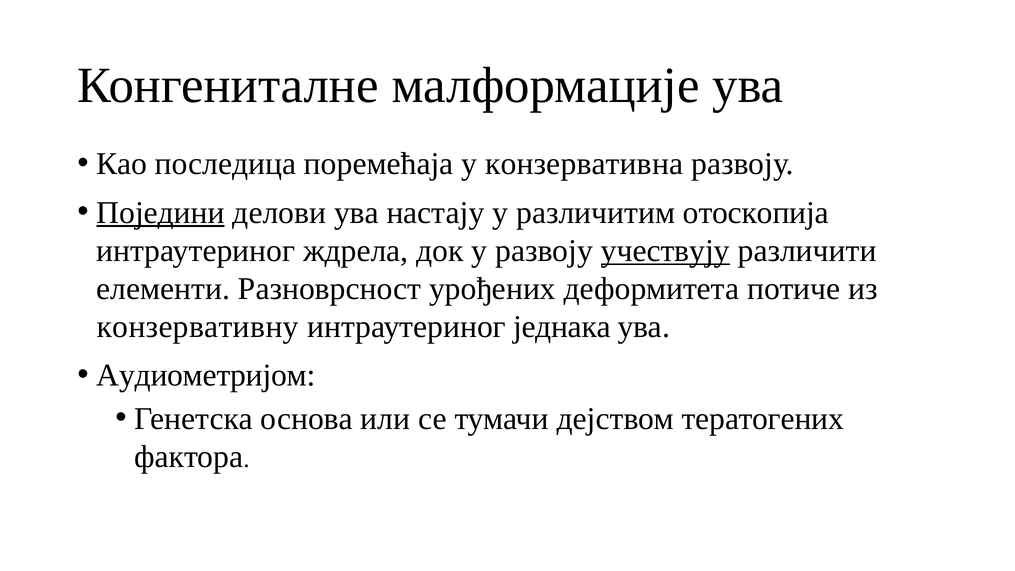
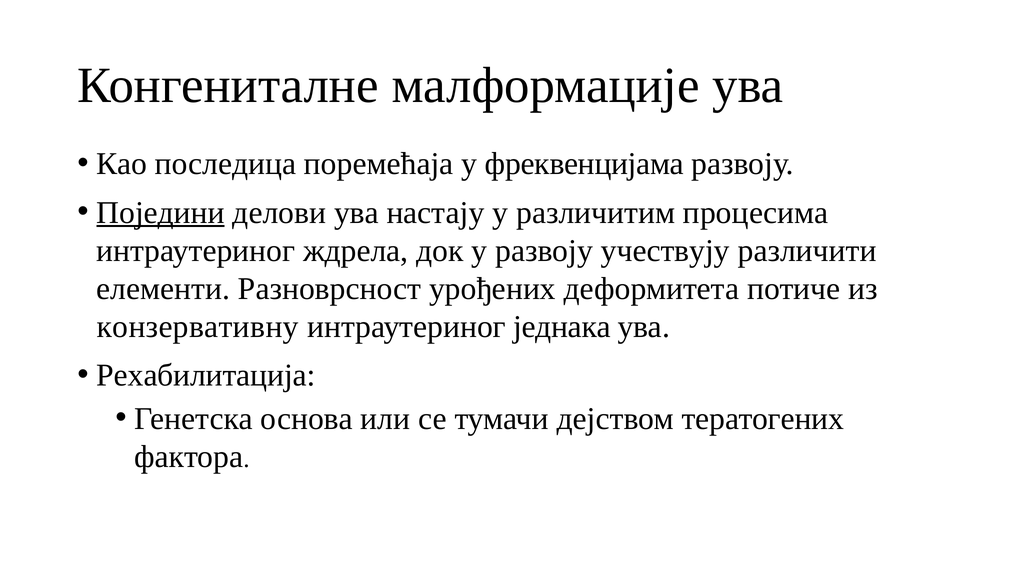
конзервативна: конзервативна -> фреквенцијама (584, 164)
отоскопија: отоскопија -> процесима (756, 213)
учествују underline: present -> none (665, 251)
Аудиометријом: Аудиометријом -> Рехабилитација (206, 375)
